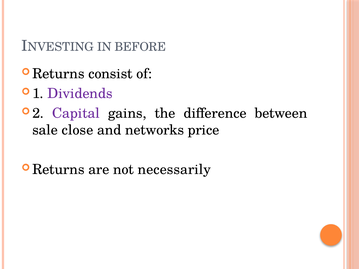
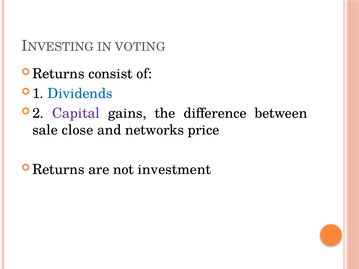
BEFORE: BEFORE -> VOTING (140, 47)
Dividends colour: purple -> blue (80, 94)
necessarily: necessarily -> investment (174, 170)
